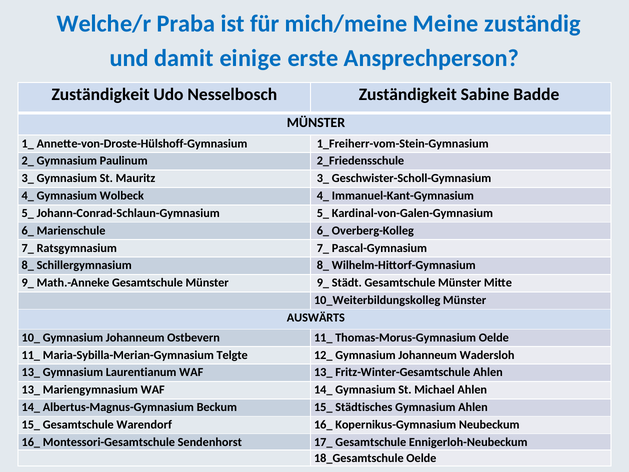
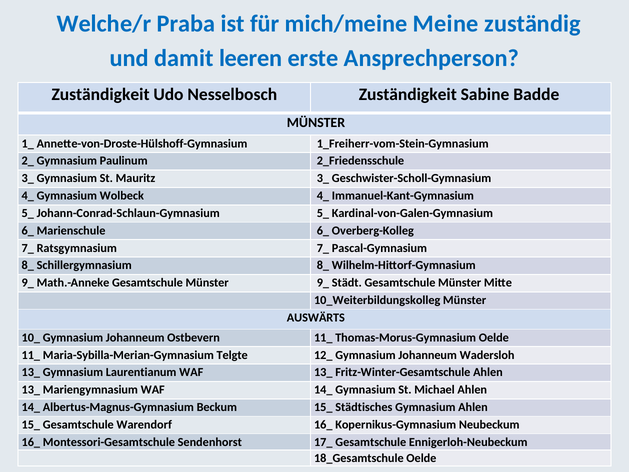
einige: einige -> leeren (251, 58)
